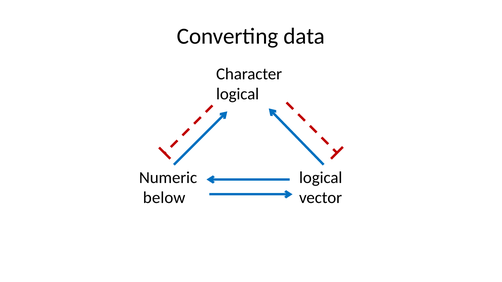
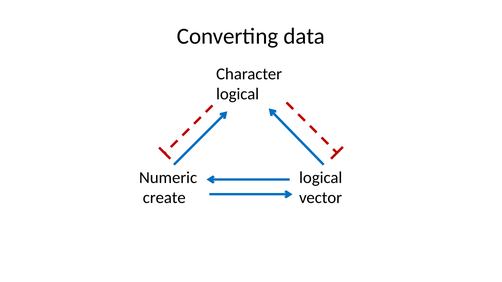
below: below -> create (164, 198)
